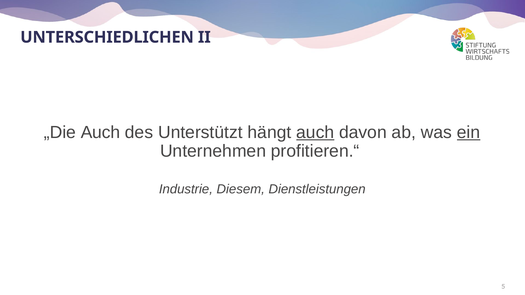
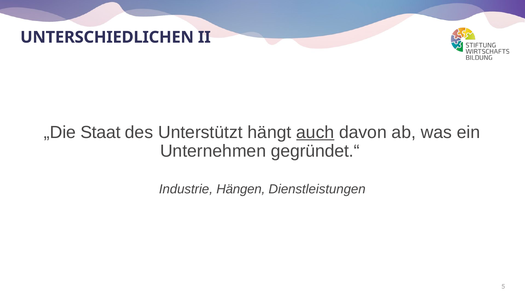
„Die Auch: Auch -> Staat (101, 132)
ein underline: present -> none (469, 132)
profitieren.“: profitieren.“ -> gegründet.“ (315, 151)
Diesem: Diesem -> Hängen (241, 189)
